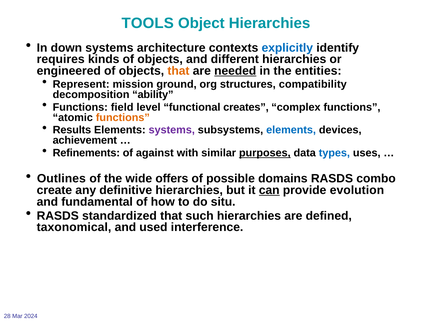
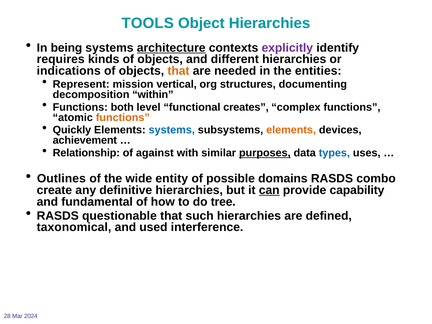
down: down -> being (66, 48)
architecture underline: none -> present (171, 48)
explicitly colour: blue -> purple (287, 48)
engineered: engineered -> indications (69, 71)
needed underline: present -> none (235, 71)
ground: ground -> vertical (177, 84)
compatibility: compatibility -> documenting (313, 84)
ability: ability -> within (153, 95)
field: field -> both (122, 107)
Results: Results -> Quickly (72, 130)
systems colour: purple -> blue (172, 130)
elements colour: blue -> orange (291, 130)
Refinements: Refinements -> Relationship (86, 153)
offers: offers -> entity (172, 179)
evolution: evolution -> capability (357, 190)
situ: situ -> tree (223, 202)
standardized: standardized -> questionable (119, 216)
